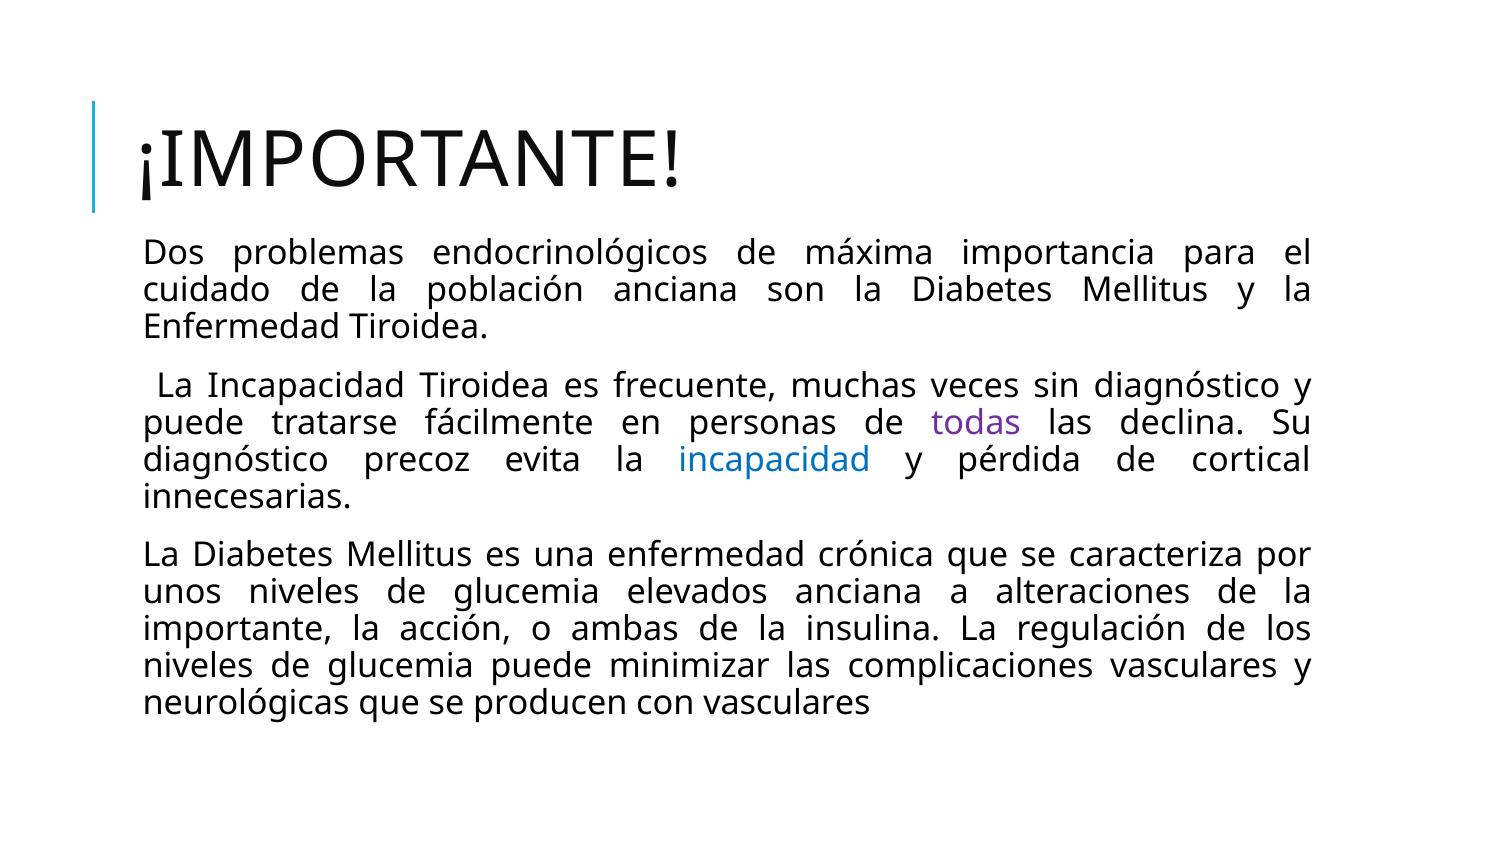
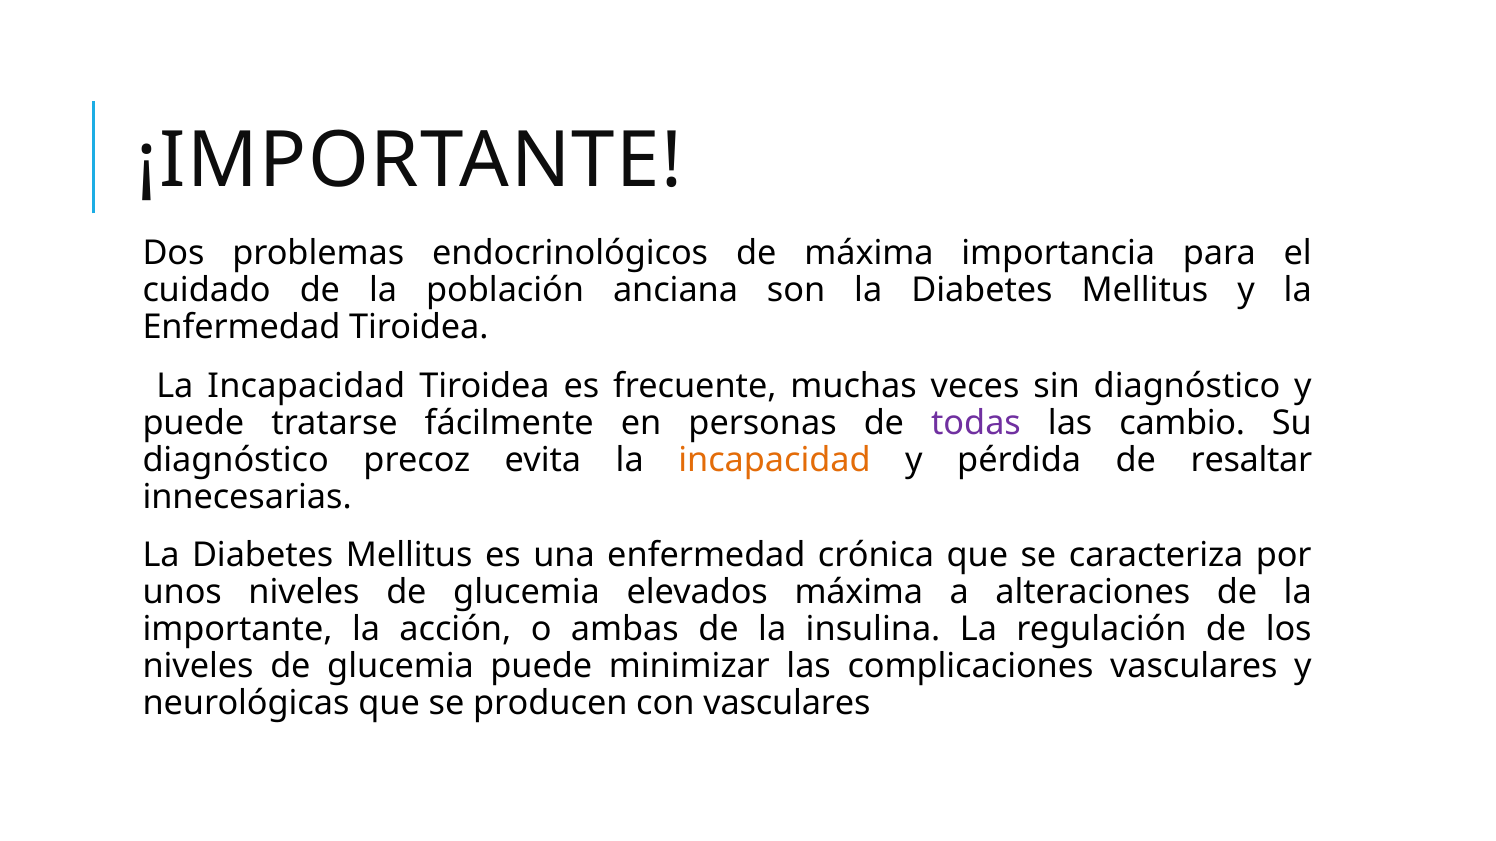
declina: declina -> cambio (1182, 423)
incapacidad colour: blue -> orange (774, 460)
cortical: cortical -> resaltar (1251, 460)
elevados anciana: anciana -> máxima (859, 593)
